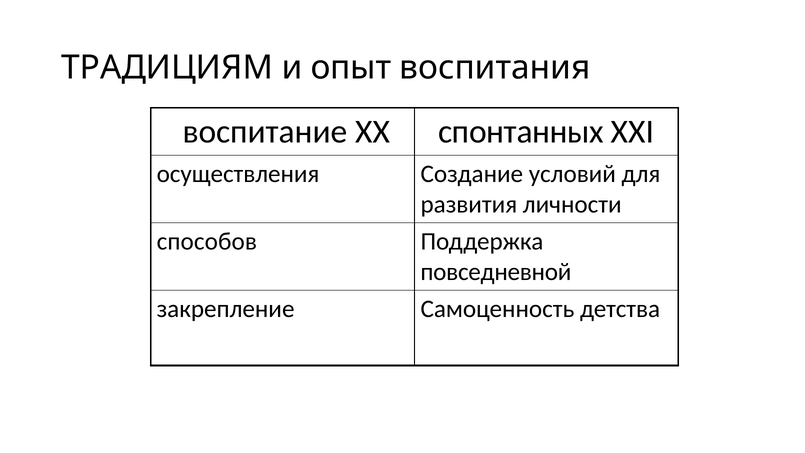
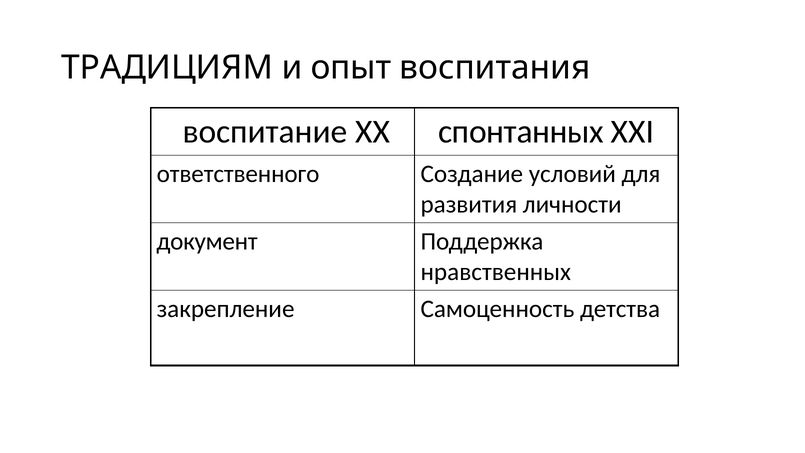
осуществления: осуществления -> ответственного (238, 174)
способов: способов -> документ (207, 241)
повседневной: повседневной -> нравственных (496, 272)
